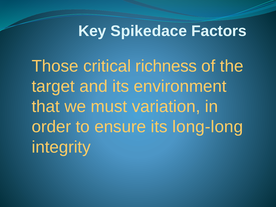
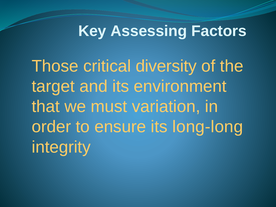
Spikedace: Spikedace -> Assessing (149, 31)
richness: richness -> diversity (166, 66)
